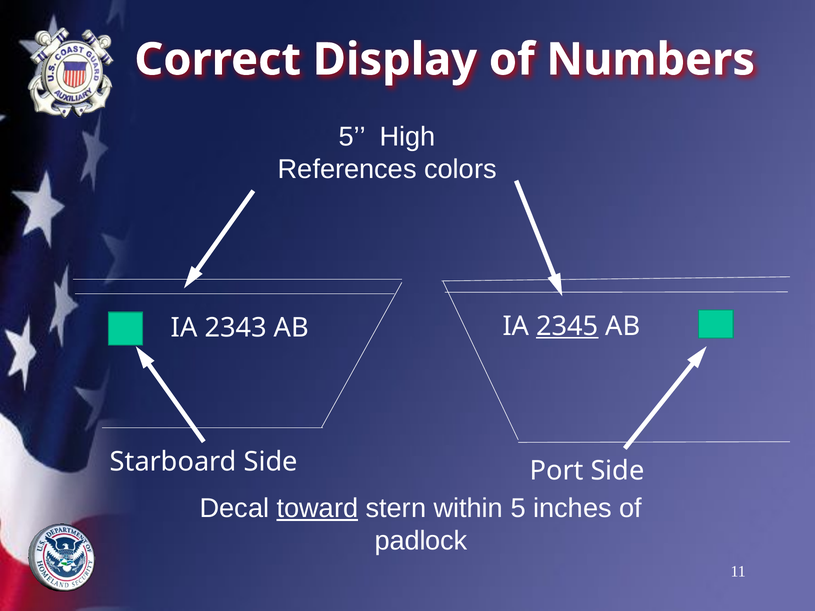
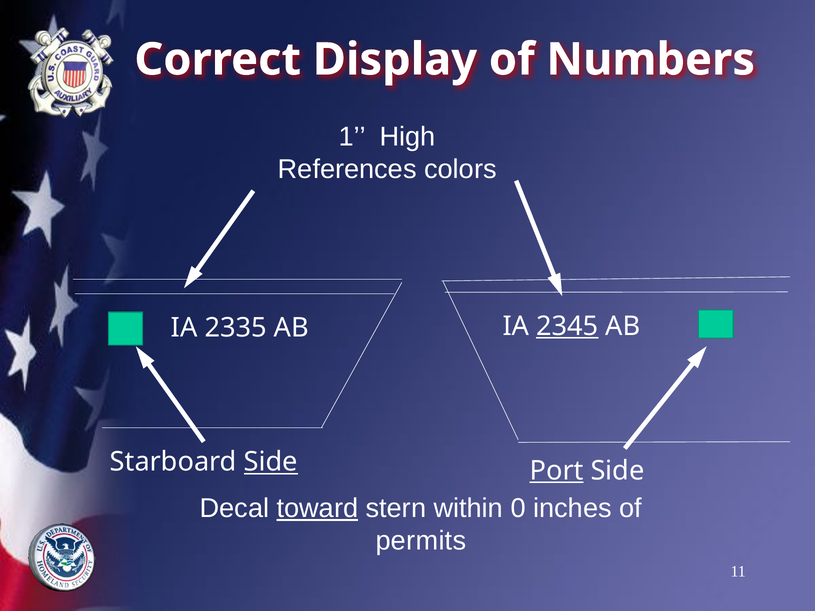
5: 5 -> 1 (352, 137)
2343: 2343 -> 2335 (236, 328)
Side underline: none -> present (271, 462)
Port underline: none -> present (557, 471)
within 5: 5 -> 0 (518, 509)
padlock: padlock -> permits (421, 541)
